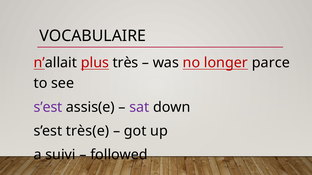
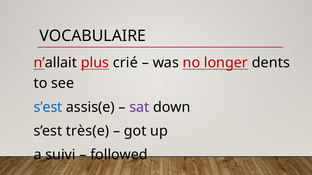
très: très -> crié (125, 63)
parce: parce -> dents (271, 63)
s’est colour: purple -> blue (48, 107)
